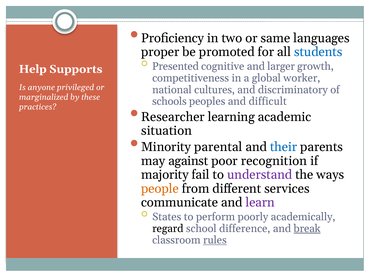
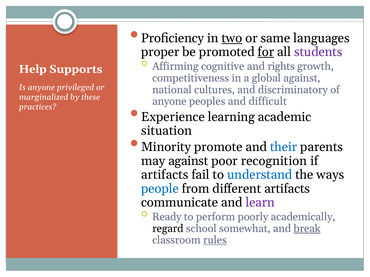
two underline: none -> present (232, 38)
for underline: none -> present (266, 52)
students colour: blue -> purple (318, 52)
Presented: Presented -> Affirming (175, 67)
larger: larger -> rights (281, 67)
global worker: worker -> against (302, 78)
schools: schools -> anyone (169, 102)
Researcher: Researcher -> Experience (173, 117)
parental: parental -> promote (218, 147)
majority: majority -> artifacts (165, 175)
understand colour: purple -> blue (260, 175)
people colour: orange -> blue (160, 189)
different services: services -> artifacts (287, 189)
States: States -> Ready (167, 217)
difference: difference -> somewhat (245, 229)
